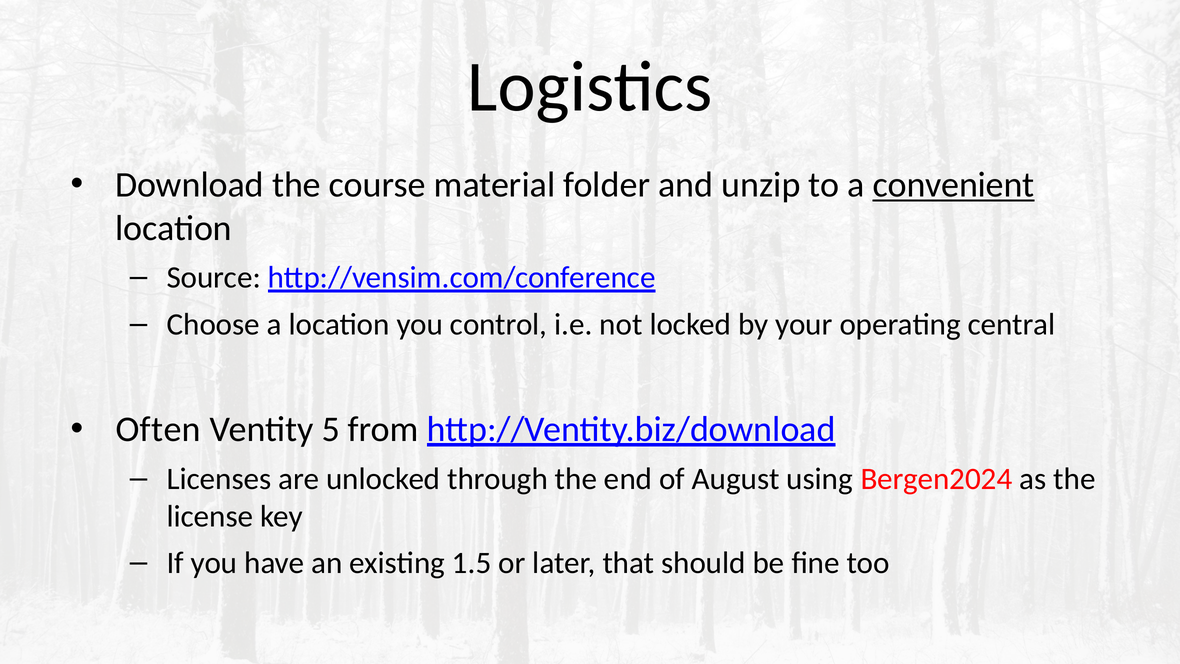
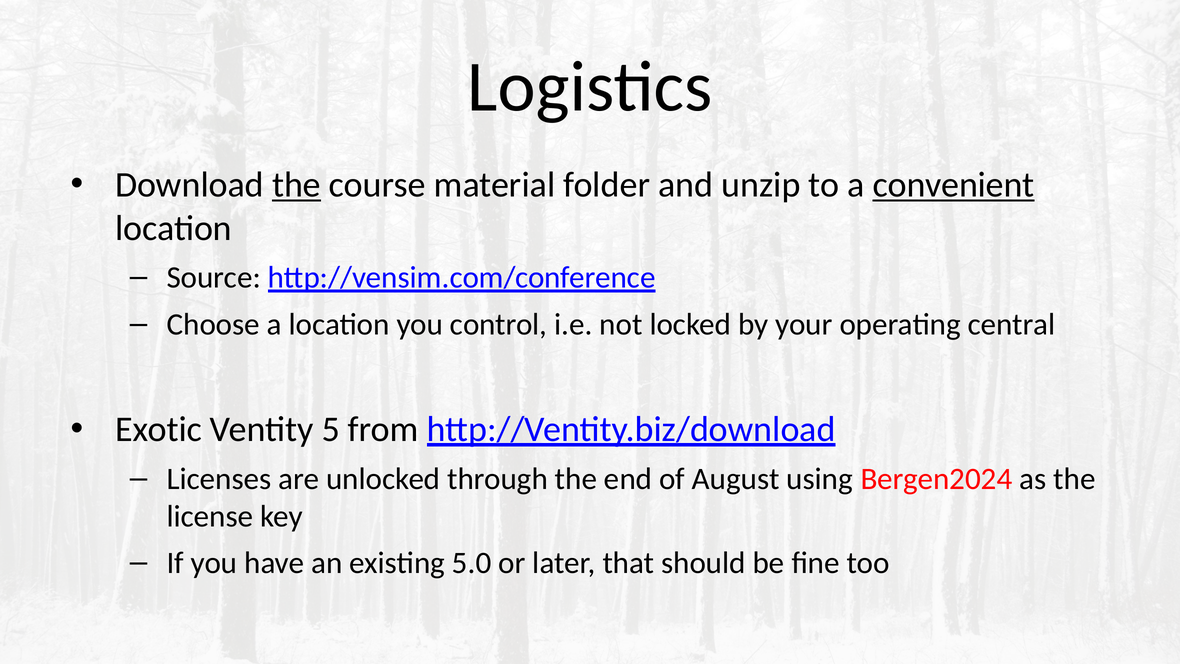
the underline: none -> present (296, 185)
Often: Often -> Exotic (159, 429)
1.5: 1.5 -> 5.0 (472, 563)
